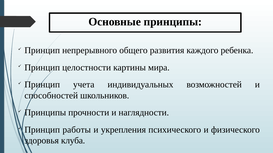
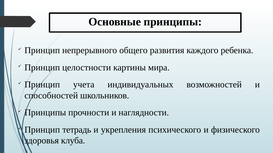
работы: работы -> тетрадь (77, 130)
